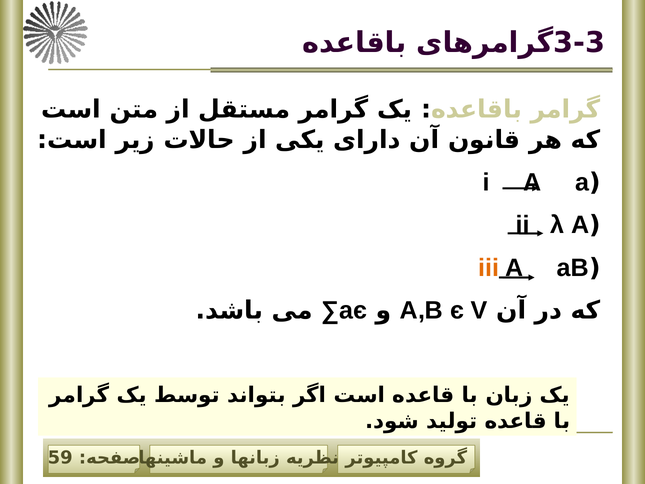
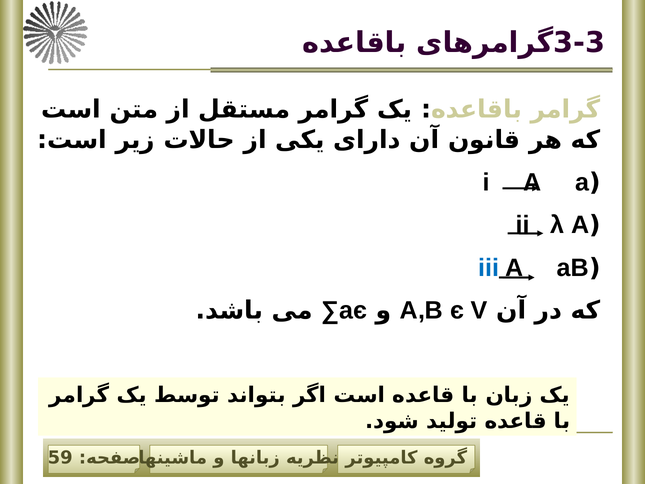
iii colour: orange -> blue (489, 268)
